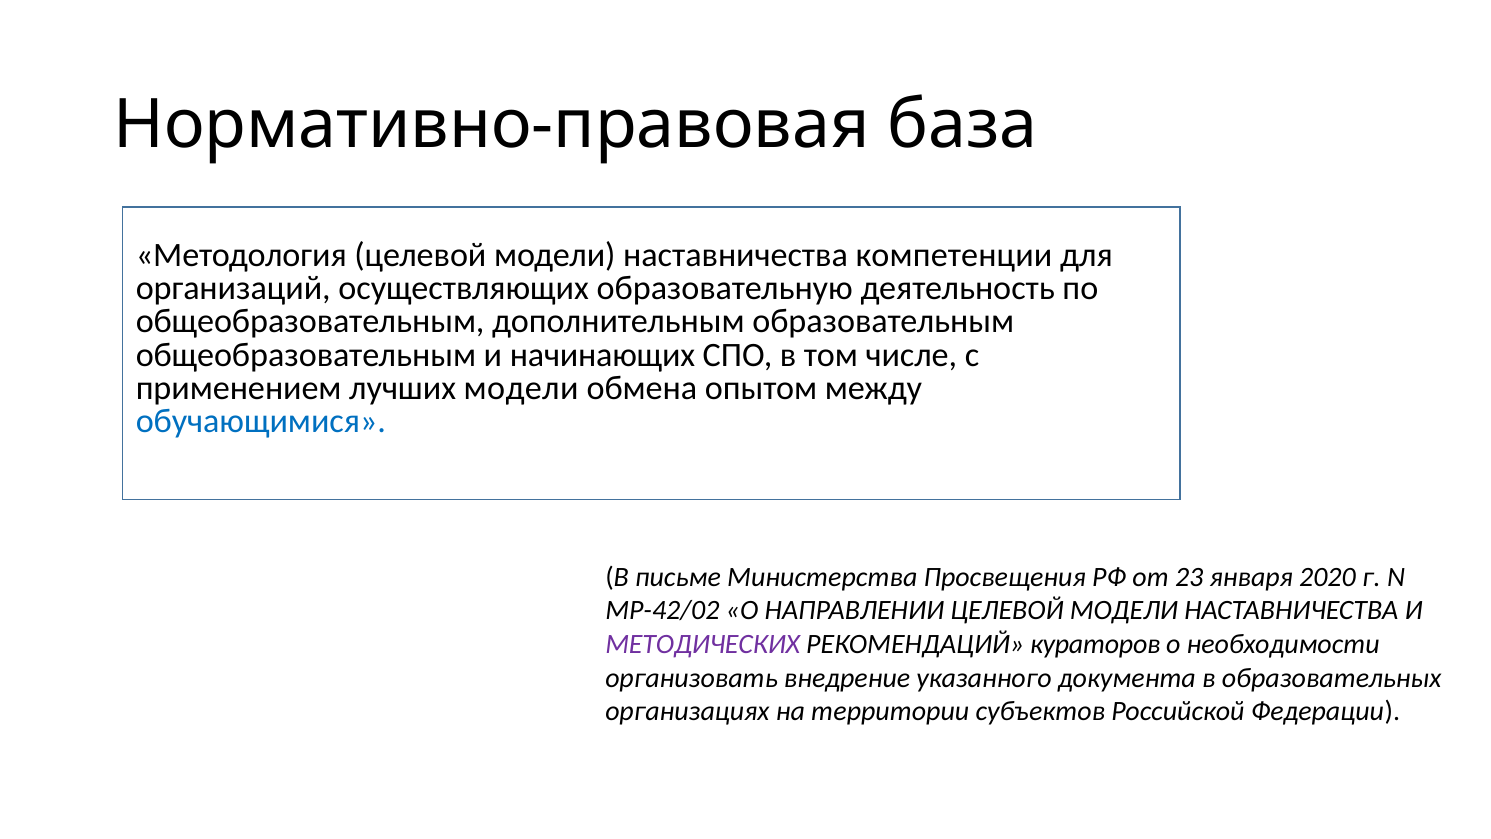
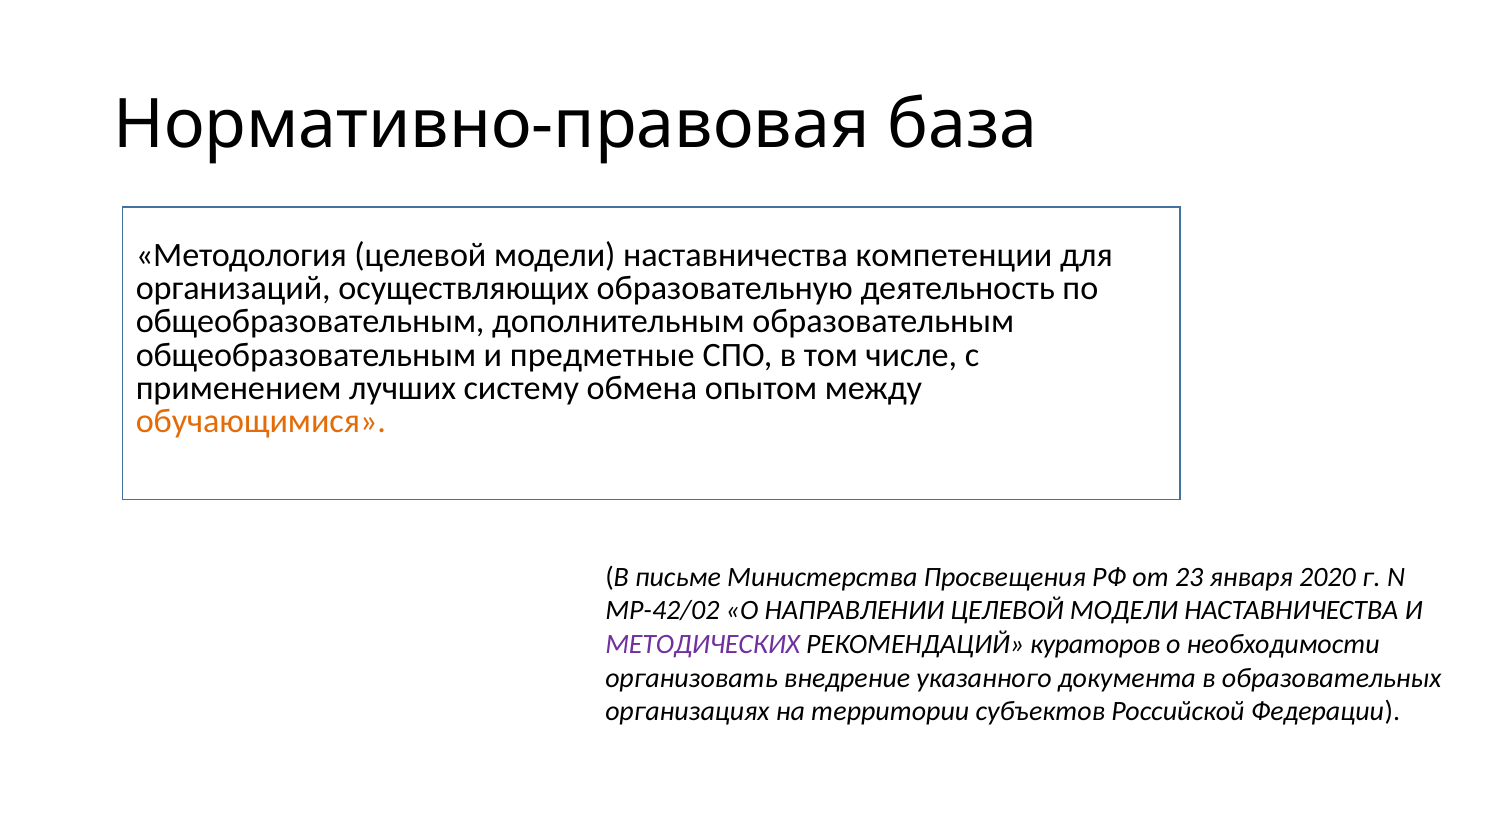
начинающих: начинающих -> предметные (602, 355)
лучших модели: модели -> систему (521, 388)
обучающимися colour: blue -> orange (261, 421)
